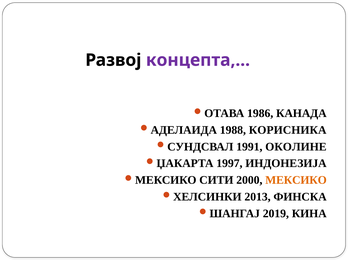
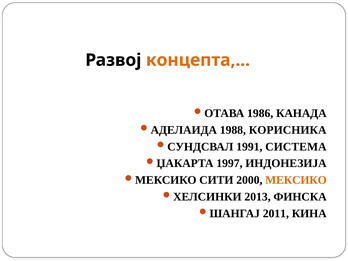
концепта colour: purple -> orange (198, 60)
ОКОЛИНЕ: ОКОЛИНЕ -> СИСТЕМА (296, 147)
2019: 2019 -> 2011 (276, 214)
